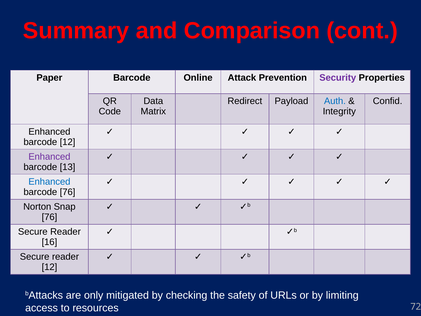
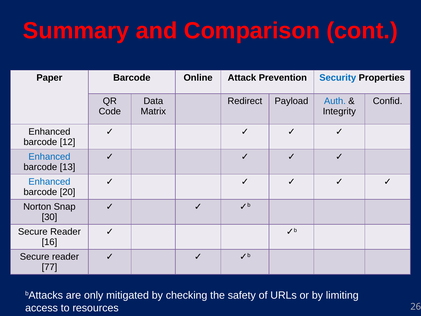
Security colour: purple -> blue (338, 78)
Enhanced colour: purple -> blue (49, 157)
barcode 76: 76 -> 20 (68, 192)
76: 76 -> 30 (49, 217)
12: 12 -> 77 (49, 267)
72: 72 -> 26 (416, 306)
